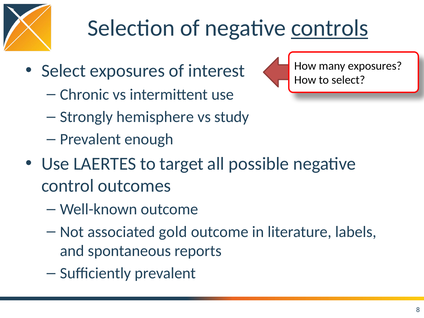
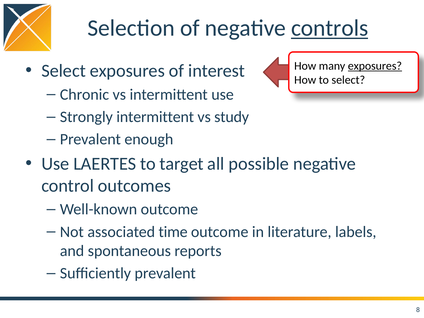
exposures underline: none -> present (375, 66)
Strongly hemisphere: hemisphere -> intermittent (155, 117)
gold: gold -> time (173, 232)
